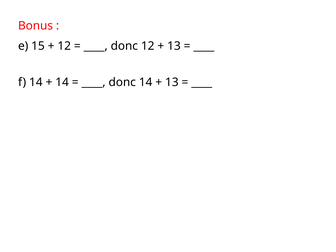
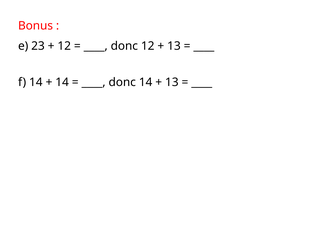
15: 15 -> 23 (38, 46)
